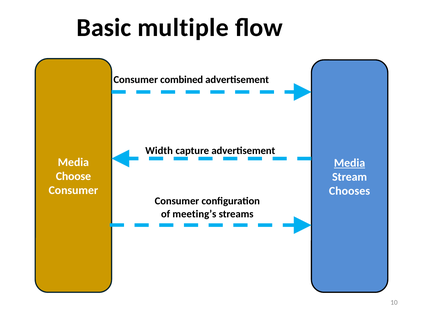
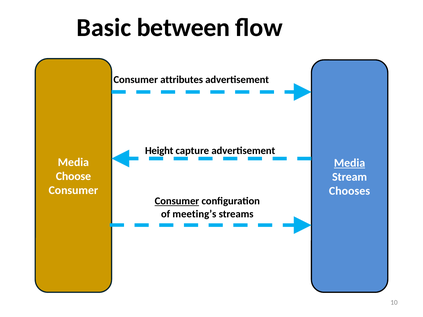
multiple: multiple -> between (183, 28)
combined: combined -> attributes (182, 80)
Width: Width -> Height (159, 151)
Consumer underline: none -> present (177, 201)
